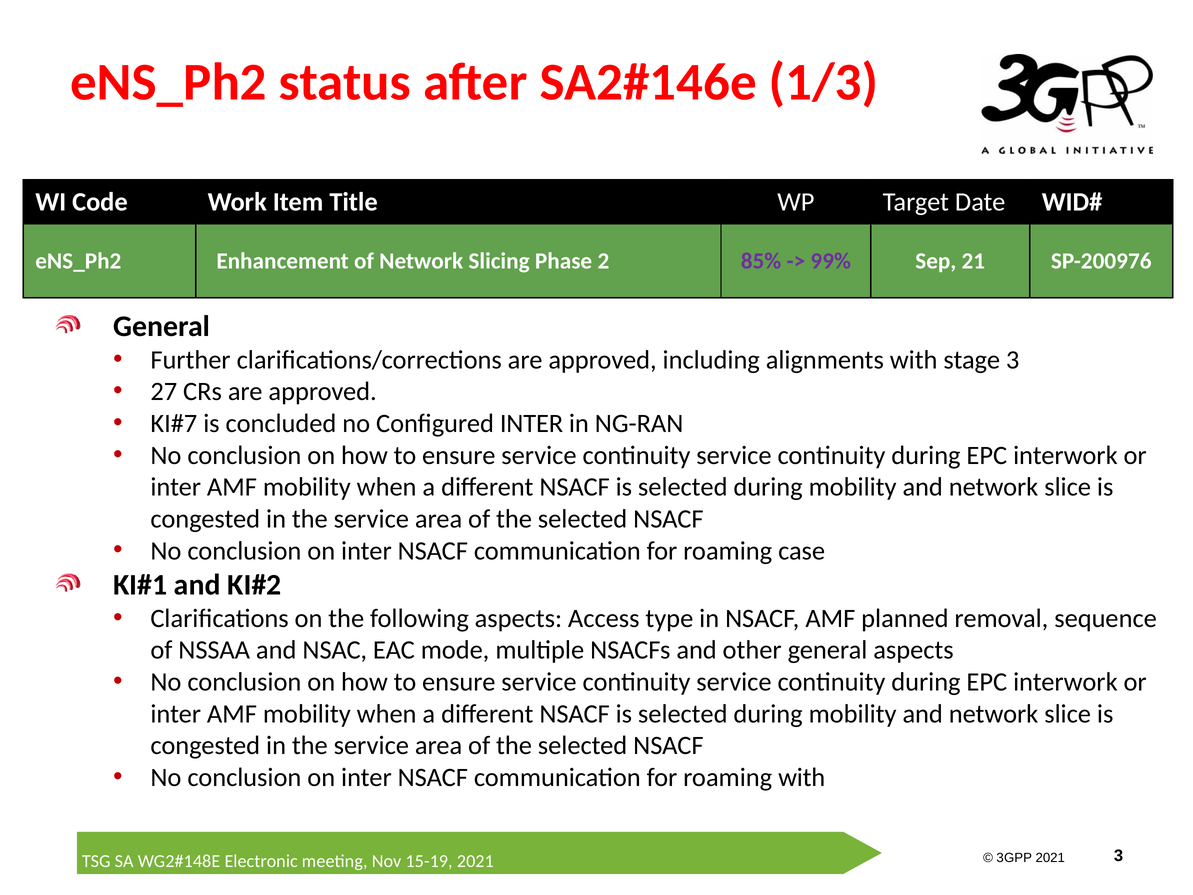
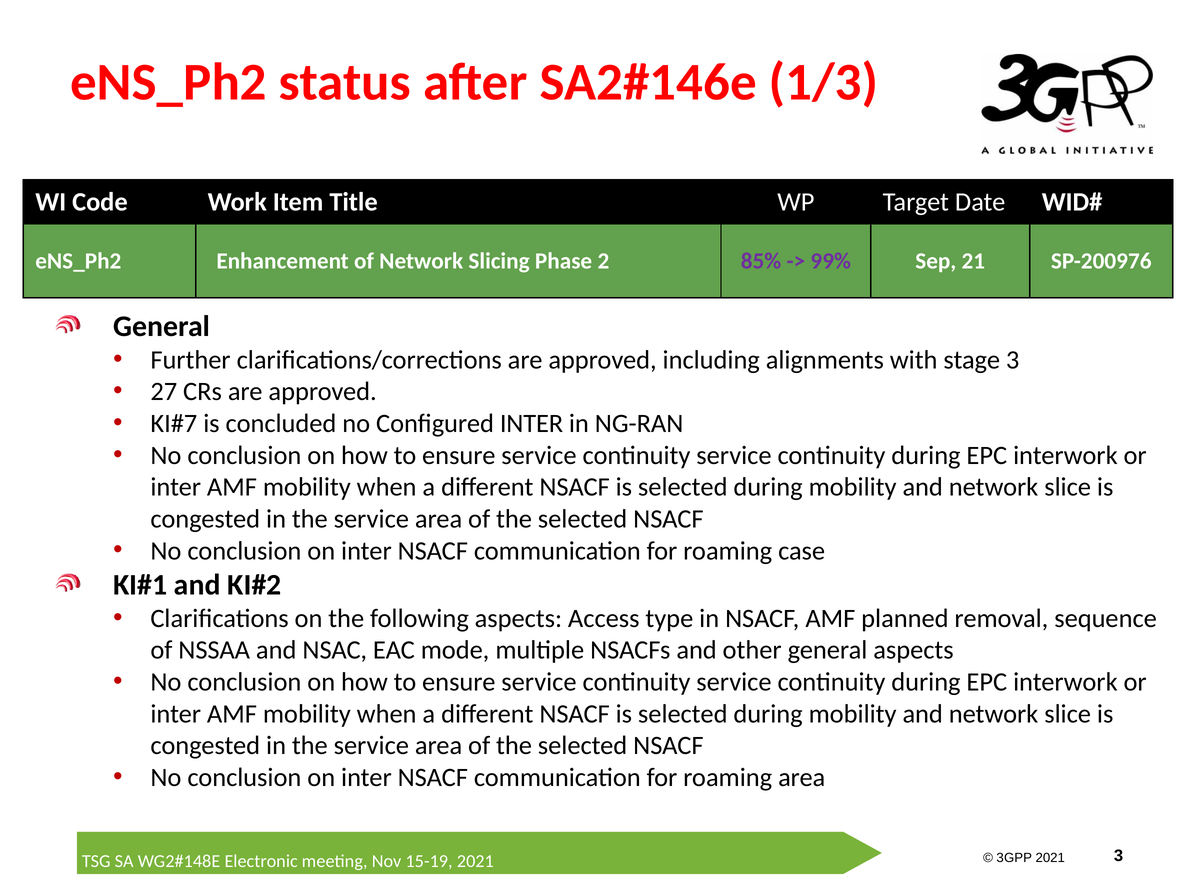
roaming with: with -> area (802, 777)
